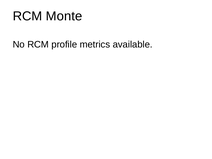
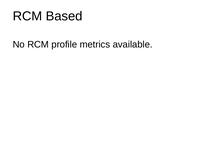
Monte: Monte -> Based (64, 16)
